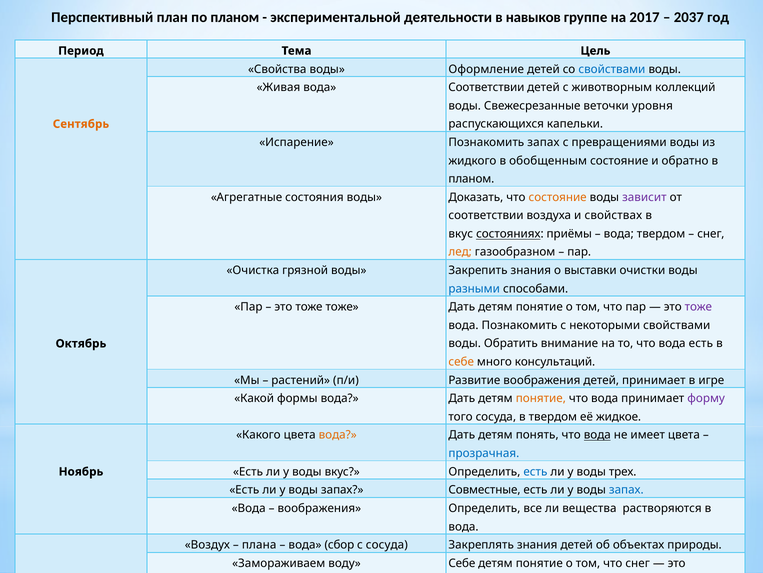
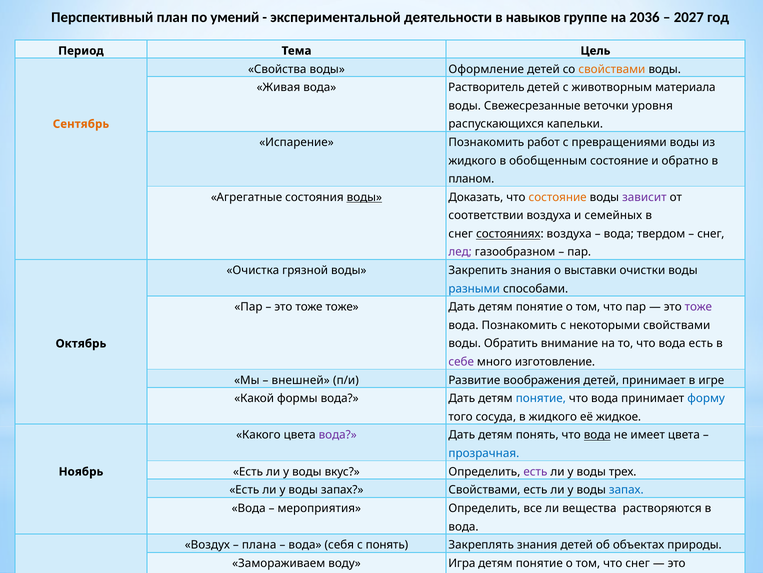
по планом: планом -> умений (235, 18)
2017: 2017 -> 2036 (645, 18)
2037: 2037 -> 2027 (689, 18)
свойствами colour: blue -> orange (612, 69)
вода Соответствии: Соответствии -> Растворитель (486, 87)
коллекций: коллекций -> материала (685, 87)
Познакомить запах: запах -> работ (544, 142)
воды underline: none -> present (364, 197)
и свойствах: свойствах -> семейных (613, 215)
вкус: вкус -> снег (461, 234)
состояниях приёмы: приёмы -> воздуха (569, 234)
лед colour: orange -> purple (460, 252)
себе colour: orange -> purple (461, 361)
консультаций: консультаций -> изготовление (555, 361)
растений: растений -> внешней (301, 380)
понятие colour: orange -> blue (541, 398)
форму colour: purple -> blue (706, 398)
в твердом: твердом -> жидкого (553, 416)
вода colour: orange -> purple (338, 435)
есть colour: blue -> purple (535, 471)
запах Совместные: Совместные -> Свойствами (484, 489)
воображения: воображения -> мероприятия (319, 508)
сбор: сбор -> себя (339, 544)
с сосуда: сосуда -> понять (387, 544)
воду Себе: Себе -> Игра (462, 563)
